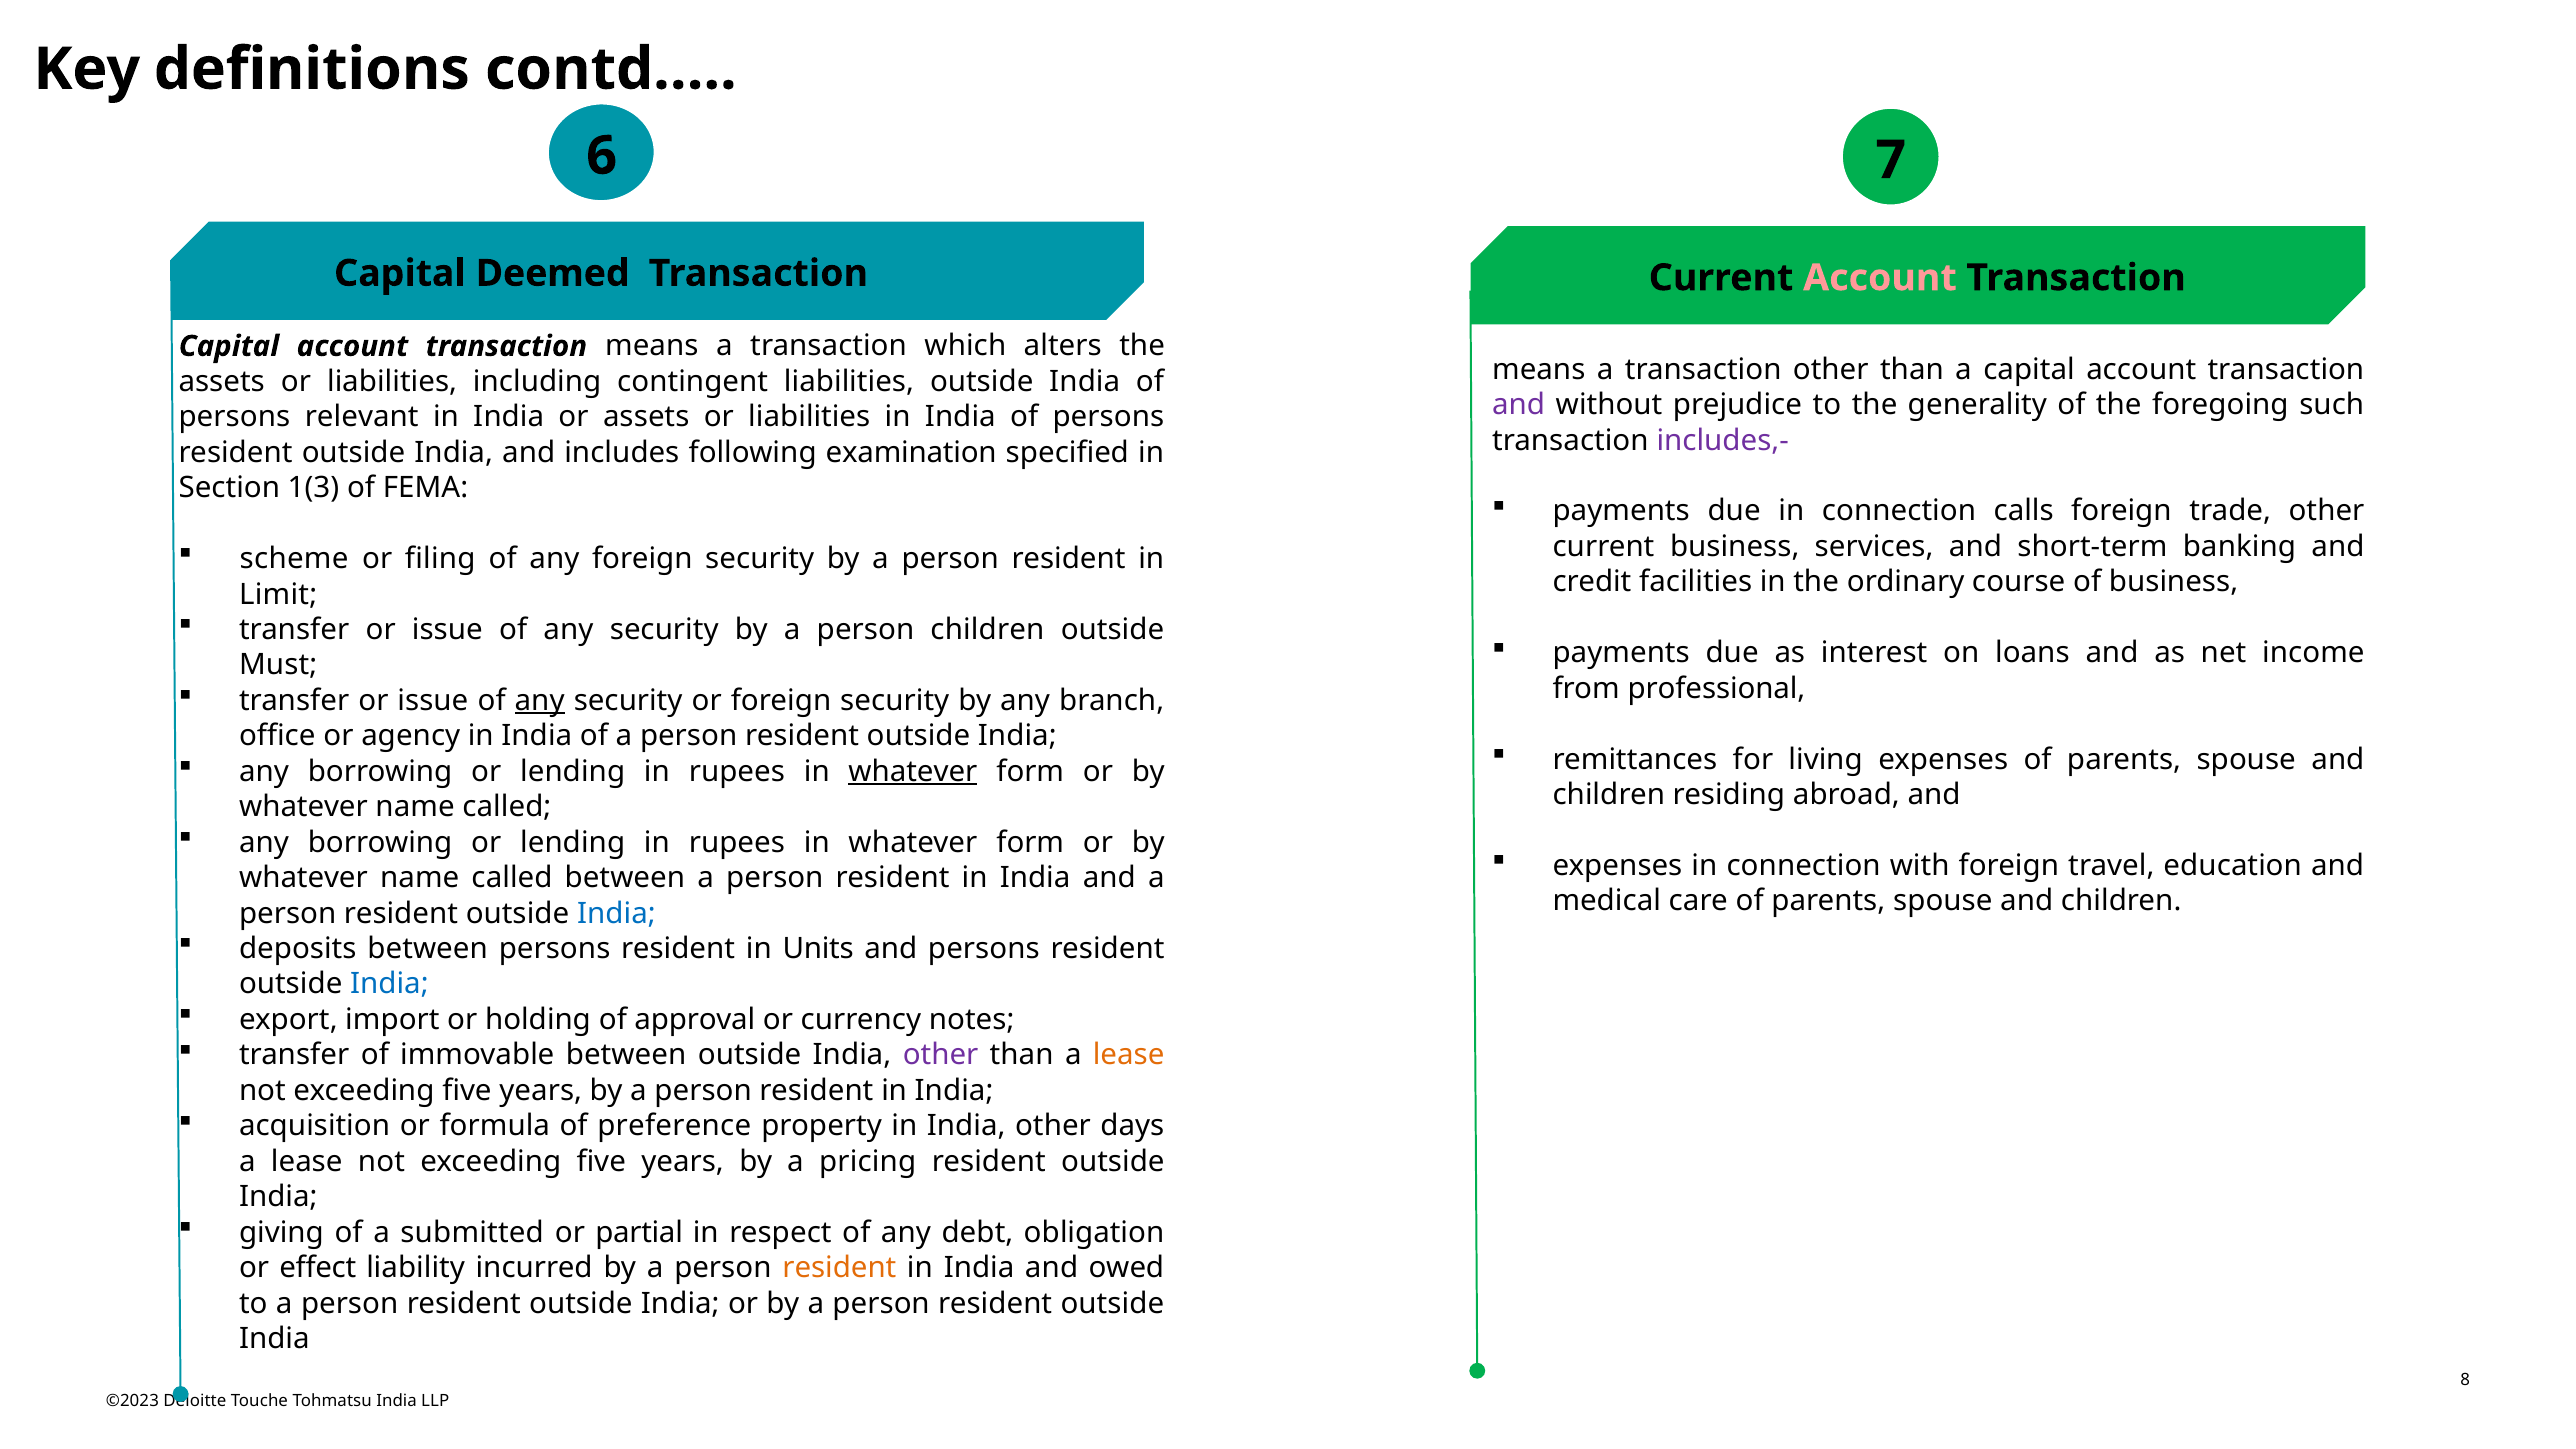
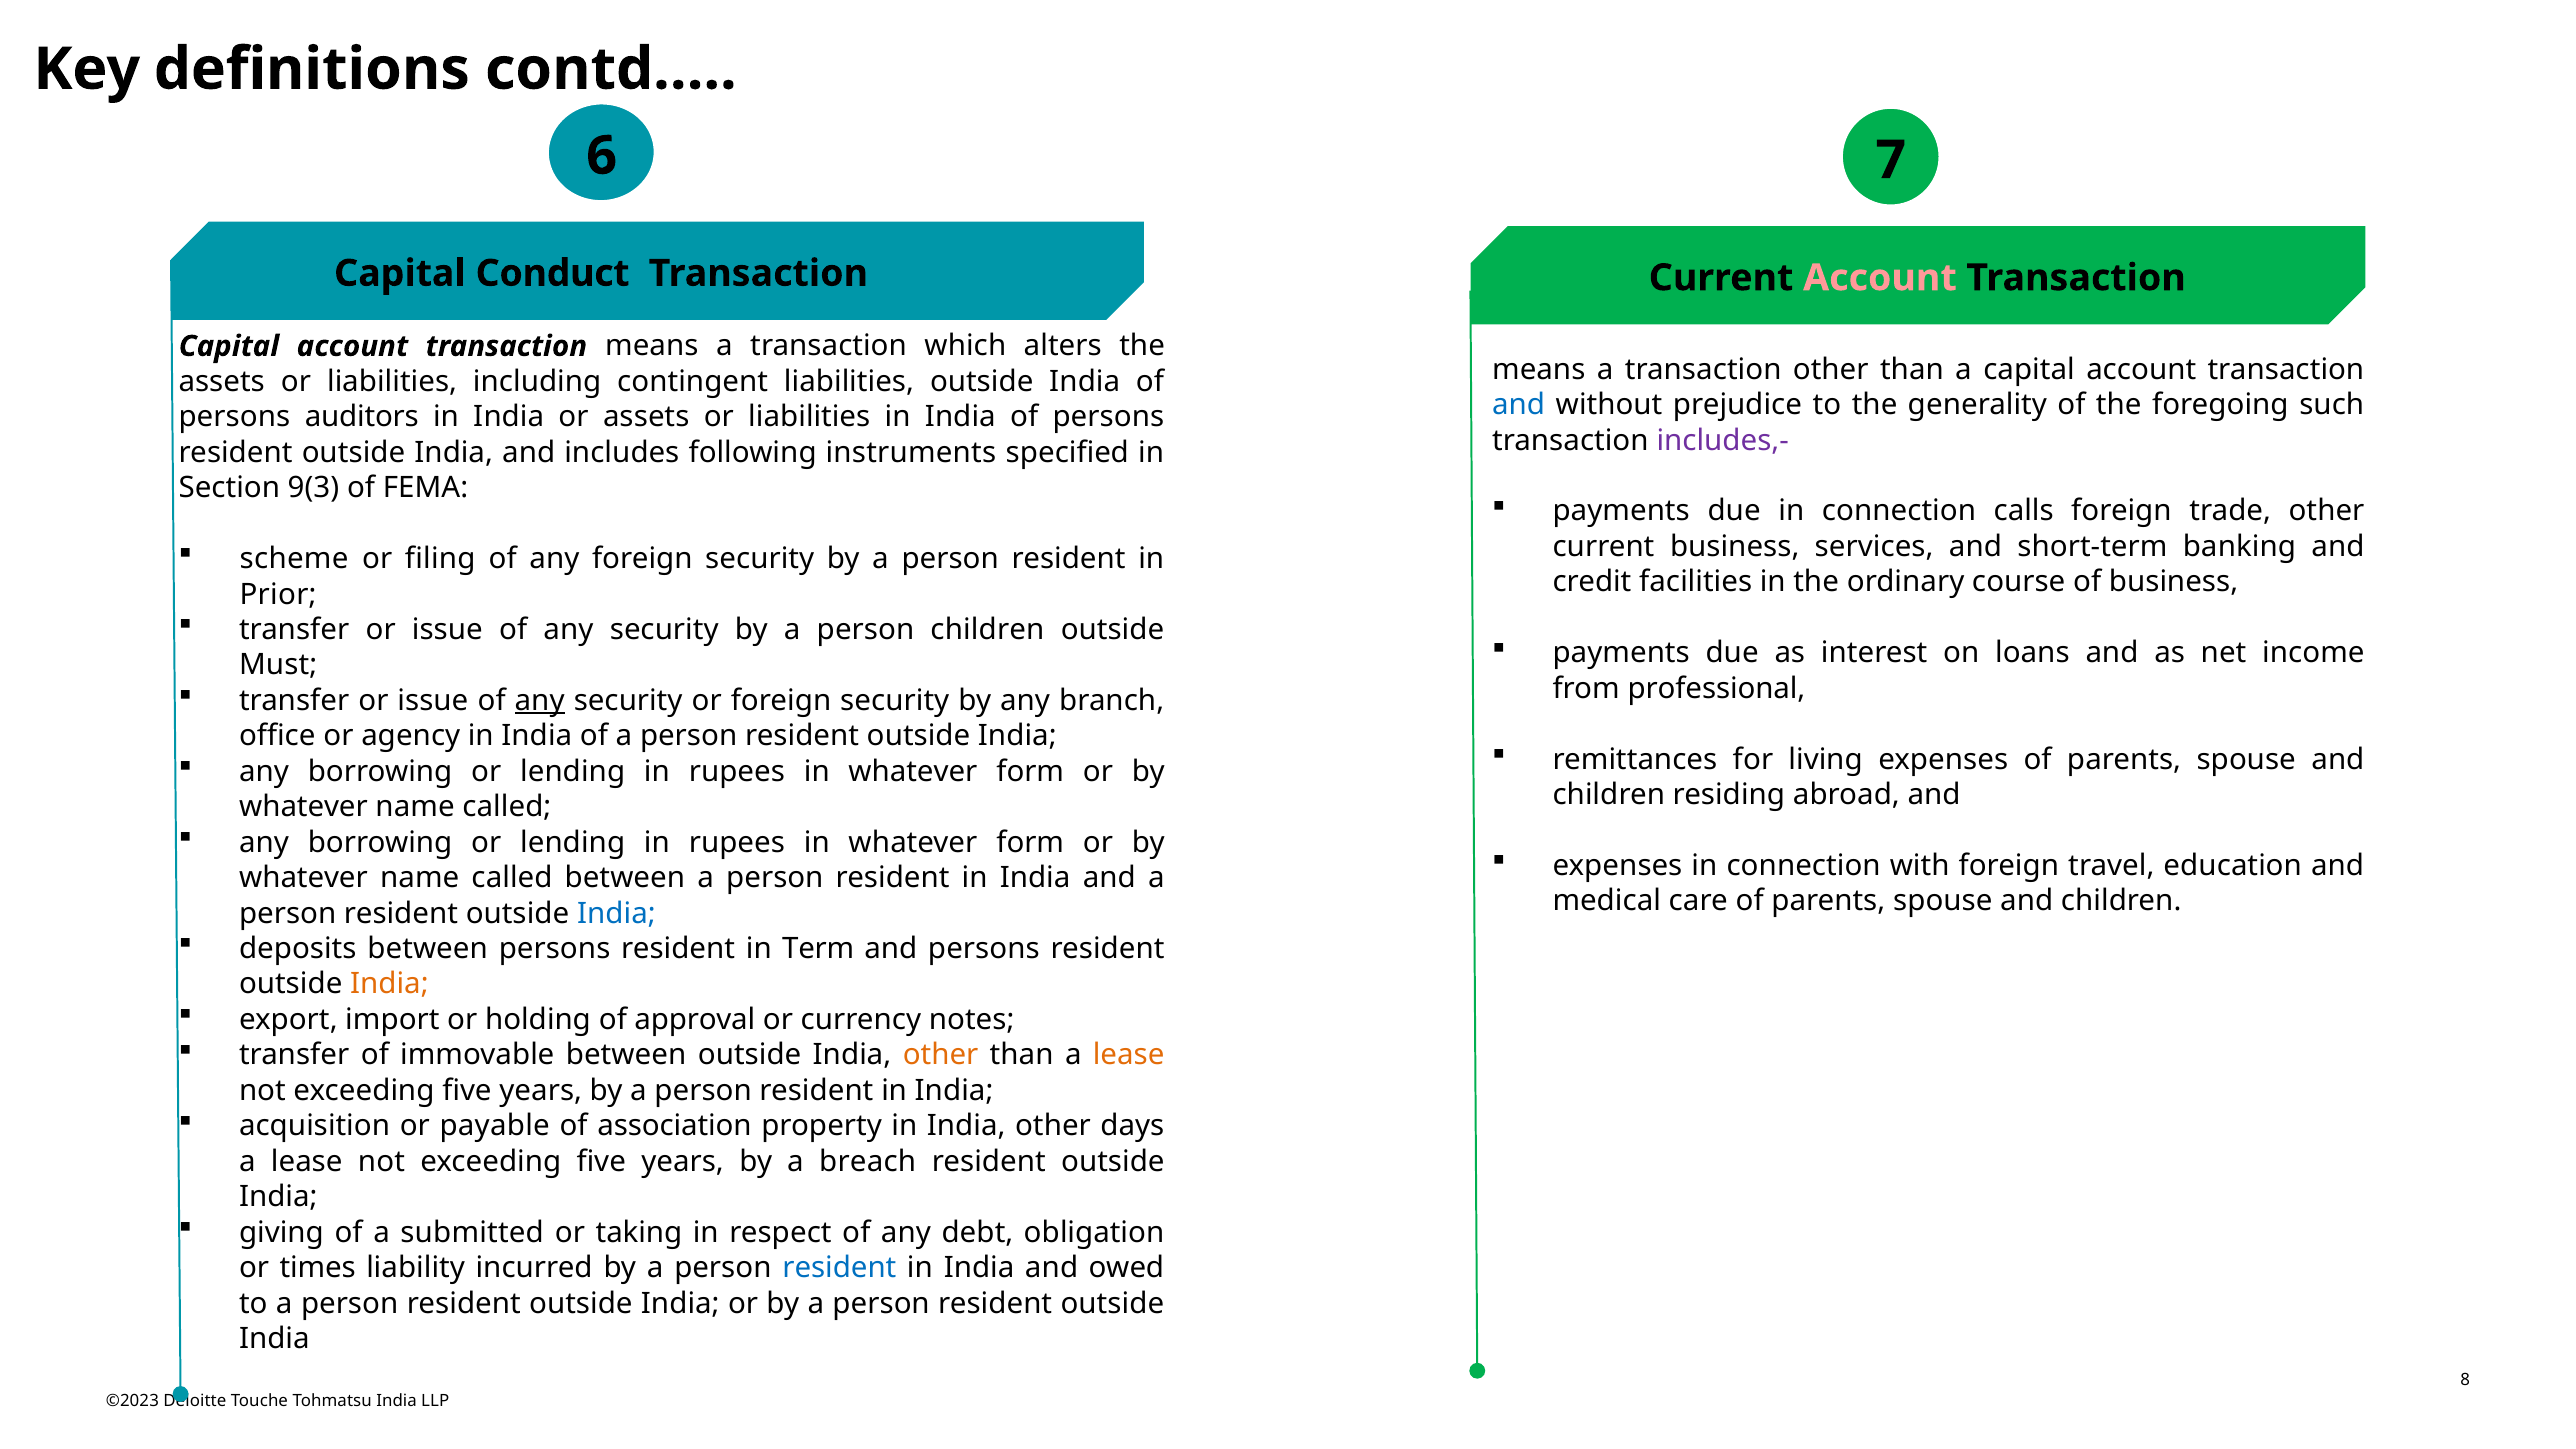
Deemed: Deemed -> Conduct (553, 273)
and colour: purple -> blue (1519, 405)
relevant: relevant -> auditors (362, 417)
examination: examination -> instruments (911, 453)
1(3: 1(3 -> 9(3 (313, 488)
Limit: Limit -> Prior (278, 594)
whatever underline: present -> none (913, 772)
Units: Units -> Term (818, 949)
India colour: blue -> orange (389, 984)
other colour: purple -> orange (941, 1055)
formula: formula -> payable (495, 1126)
preference: preference -> association (674, 1126)
pricing: pricing -> breach (868, 1161)
partial: partial -> taking (639, 1232)
effect: effect -> times (318, 1268)
resident colour: orange -> blue (839, 1268)
